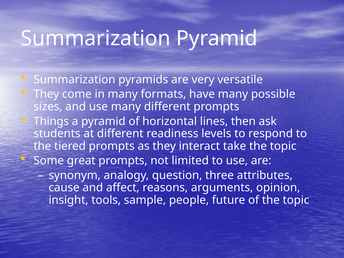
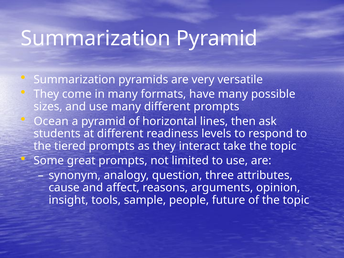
Things: Things -> Ocean (51, 121)
